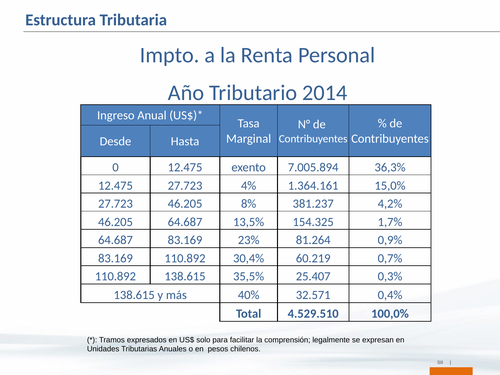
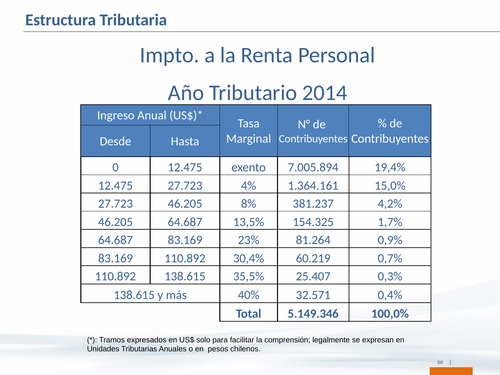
36,3%: 36,3% -> 19,4% (390, 167)
4.529.510: 4.529.510 -> 5.149.346 (313, 314)
